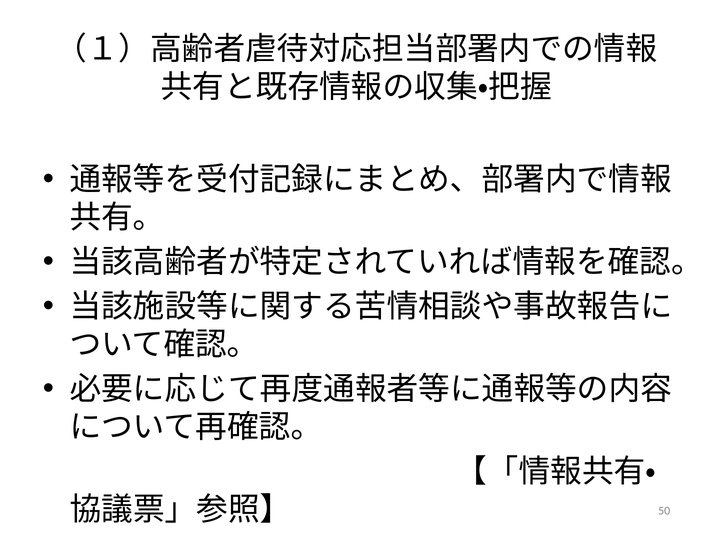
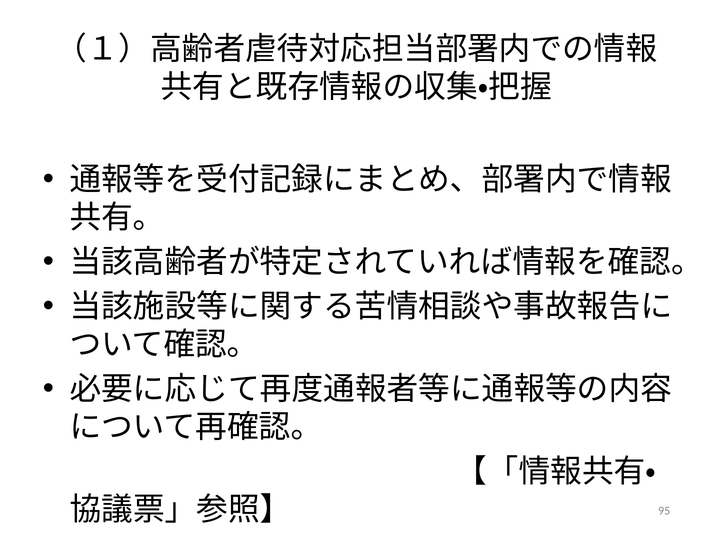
50: 50 -> 95 (664, 511)
